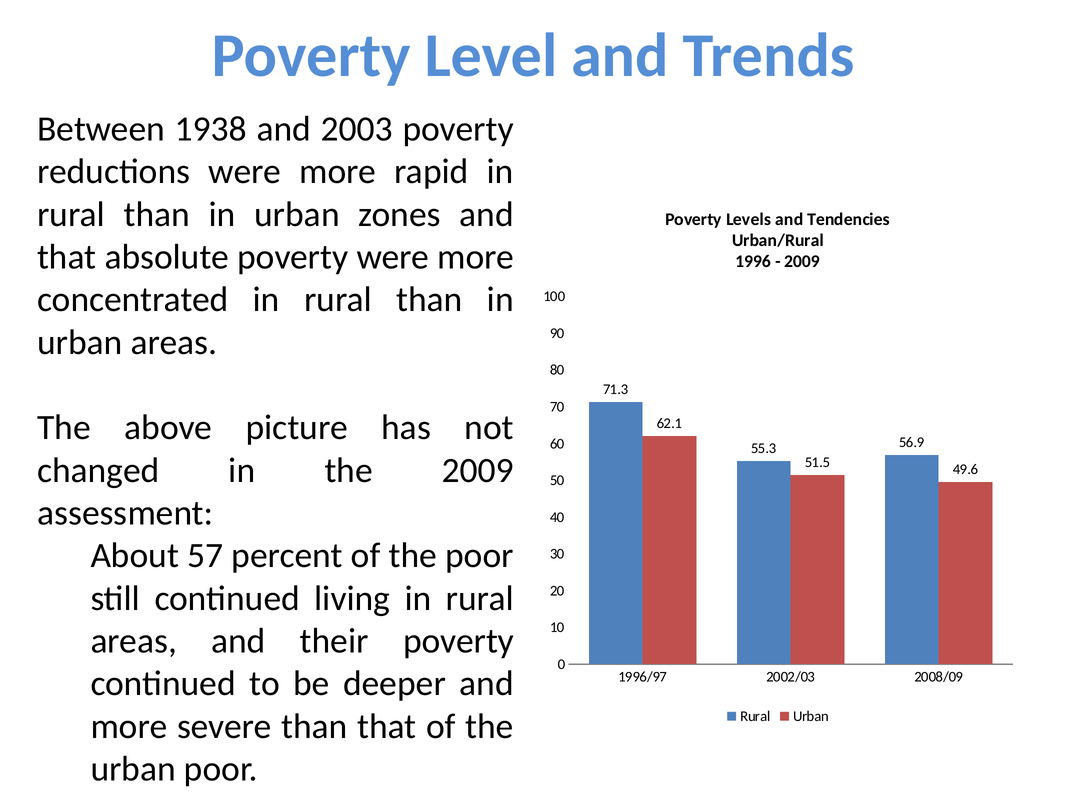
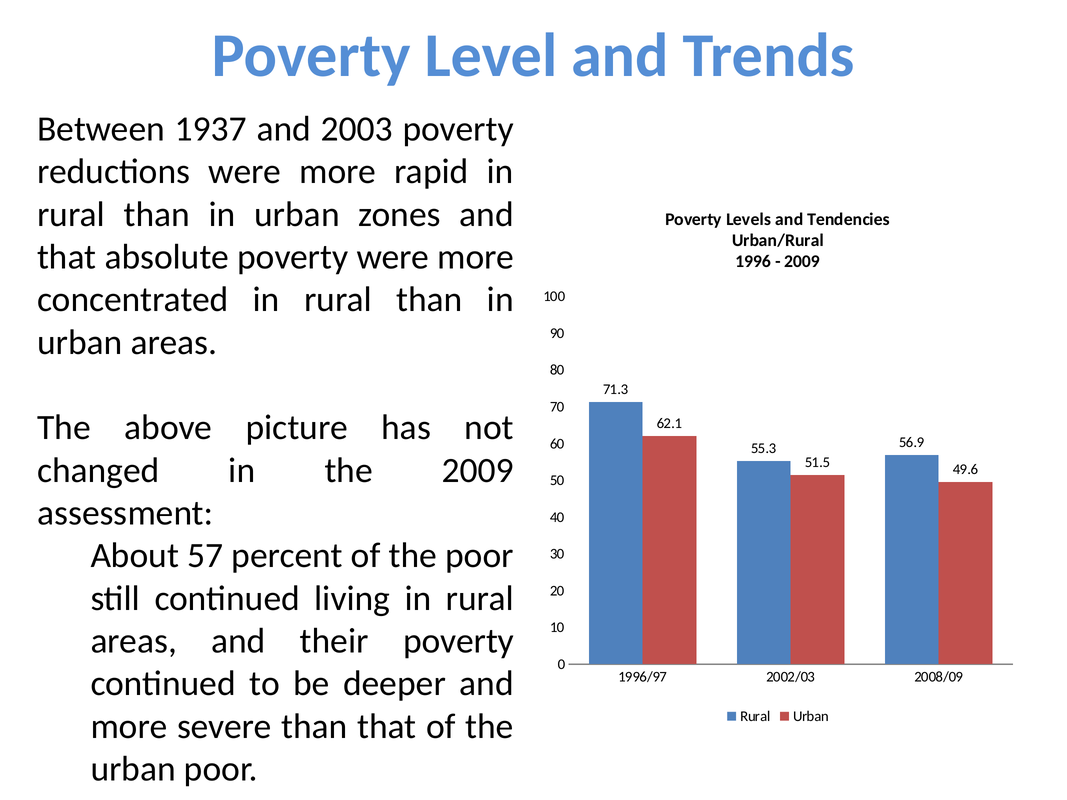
1938: 1938 -> 1937 (211, 129)
